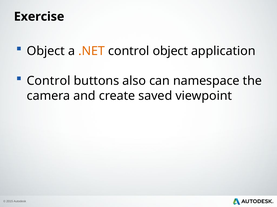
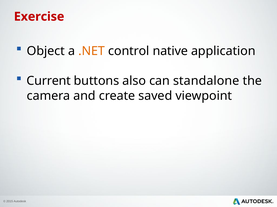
Exercise colour: black -> red (39, 17)
control object: object -> native (170, 51)
Control: Control -> Current (49, 81)
namespace: namespace -> standalone (206, 81)
